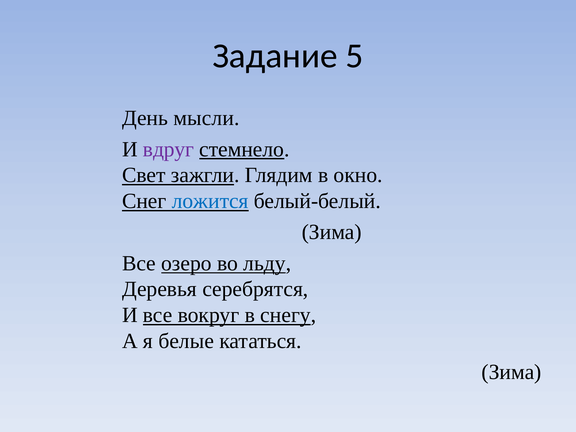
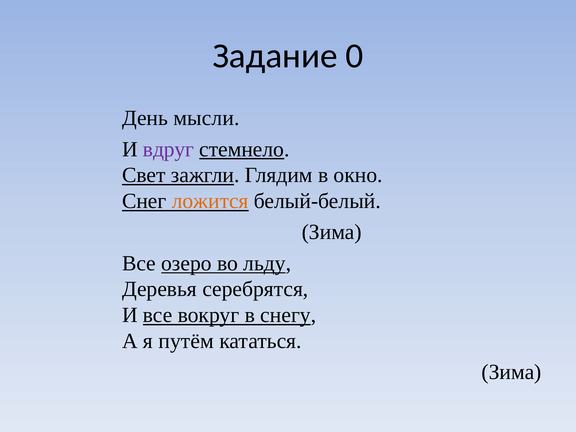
5: 5 -> 0 (355, 56)
ложится colour: blue -> orange (210, 201)
белые: белые -> путём (186, 341)
